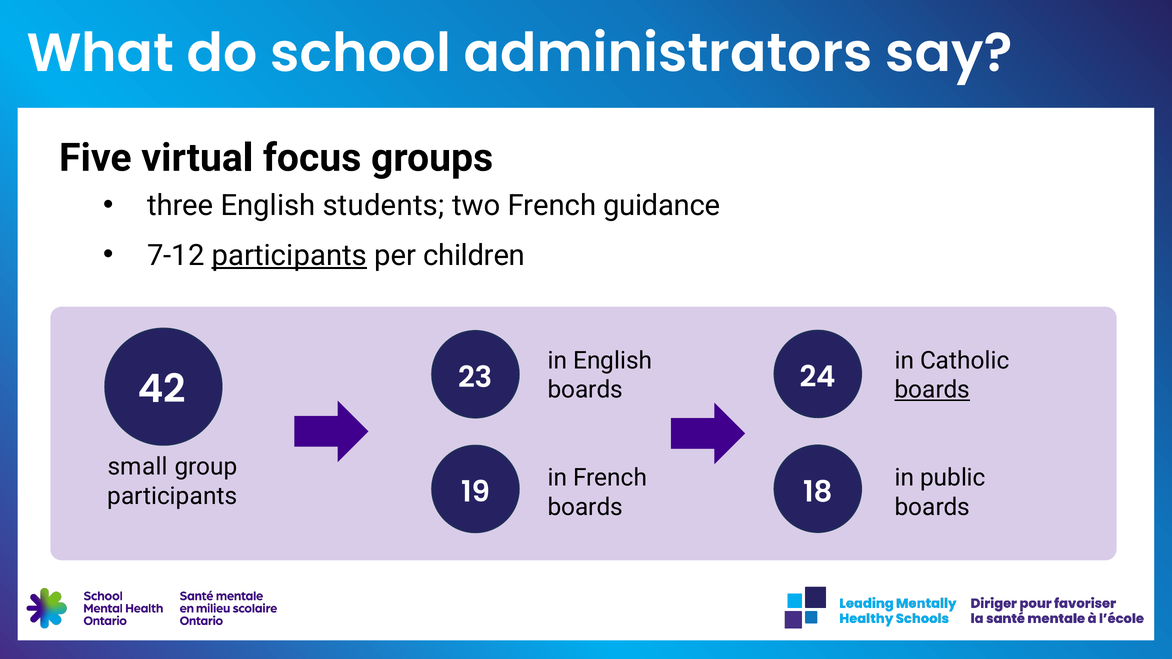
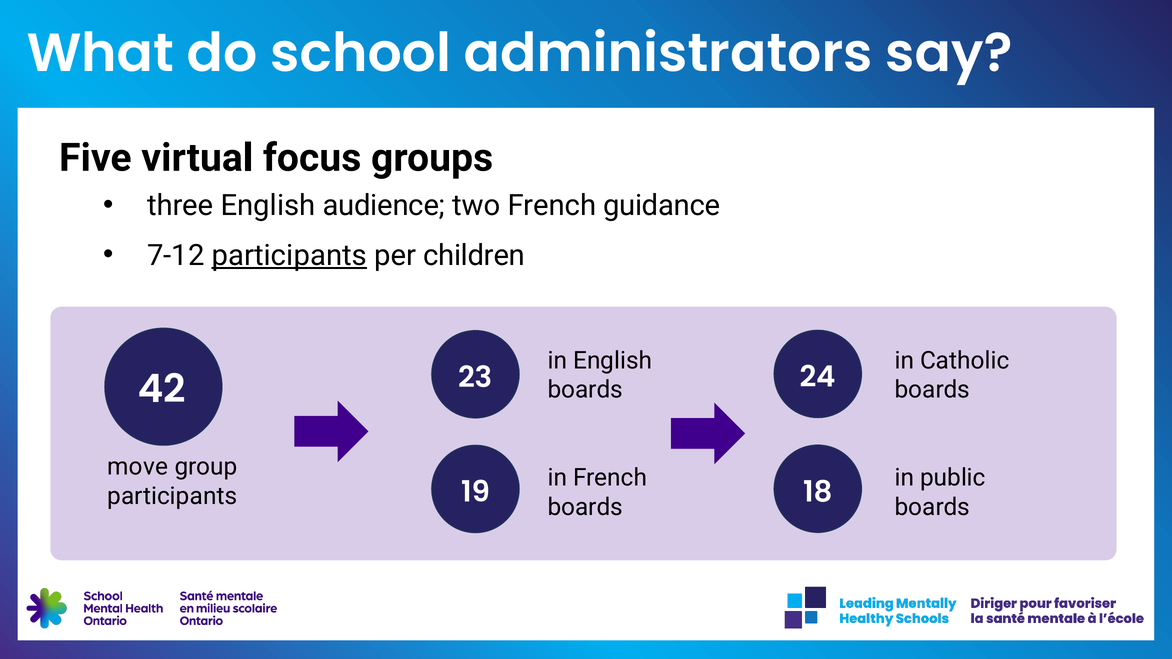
students: students -> audience (384, 206)
boards underline: present -> none (932, 390)
small: small -> move (138, 467)
